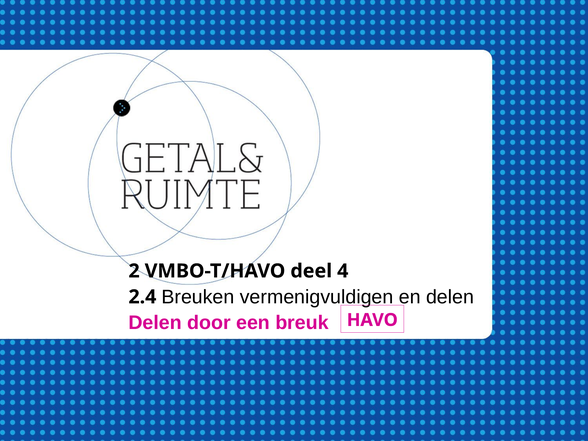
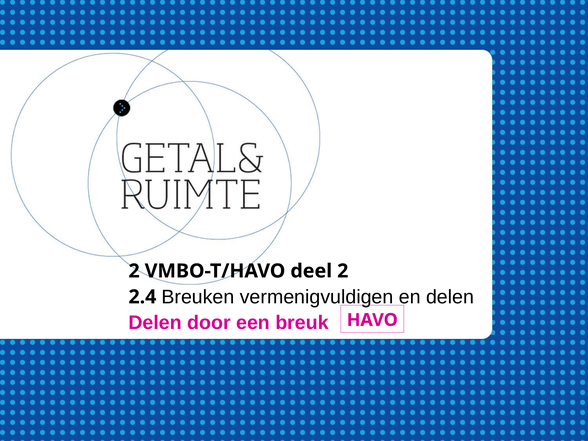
deel 4: 4 -> 2 (343, 271)
